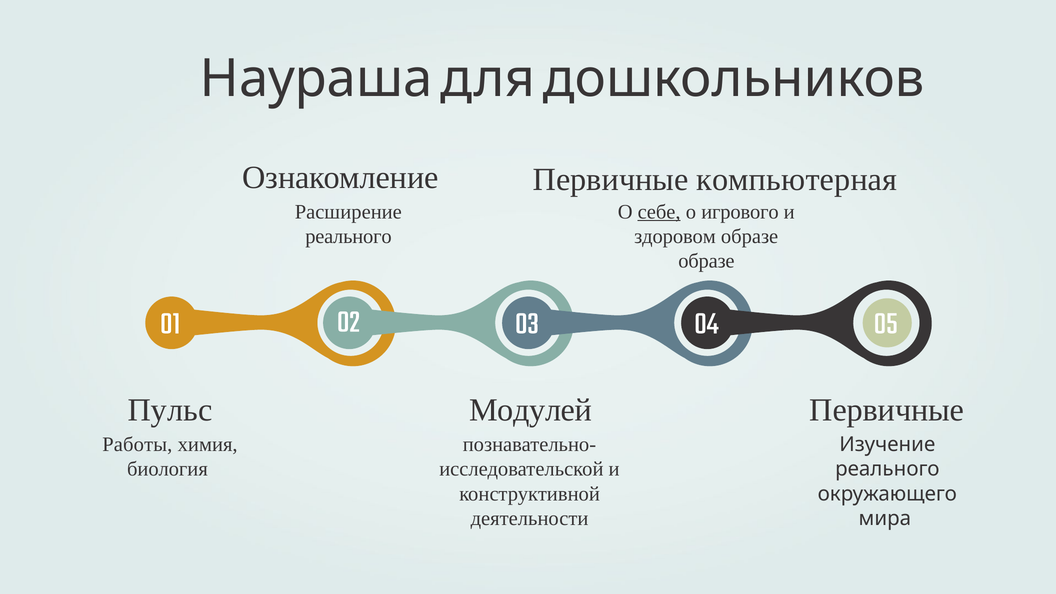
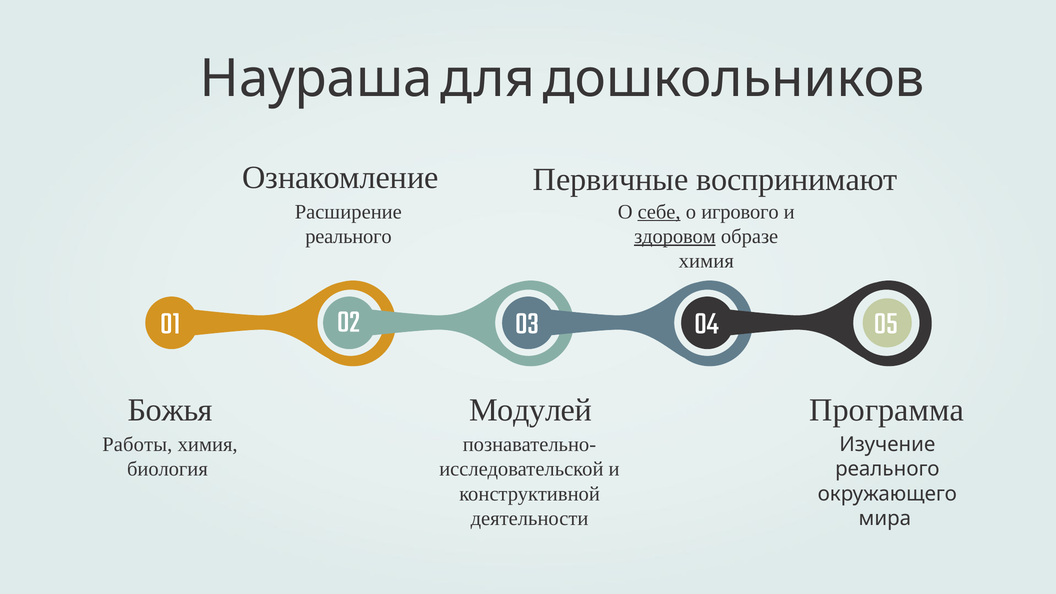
компьютерная: компьютерная -> воспринимают (797, 180)
здоровом underline: none -> present (675, 236)
образе: образе -> химия (706, 261)
Пульс: Пульс -> Божья (170, 410)
Первичные: Первичные -> Программа (887, 410)
